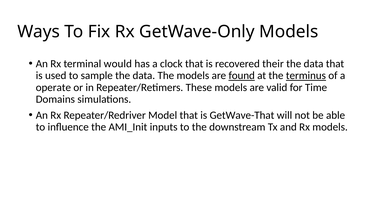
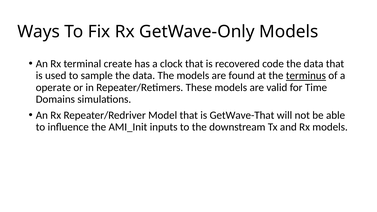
would: would -> create (118, 64)
their: their -> code (273, 64)
found underline: present -> none (242, 76)
